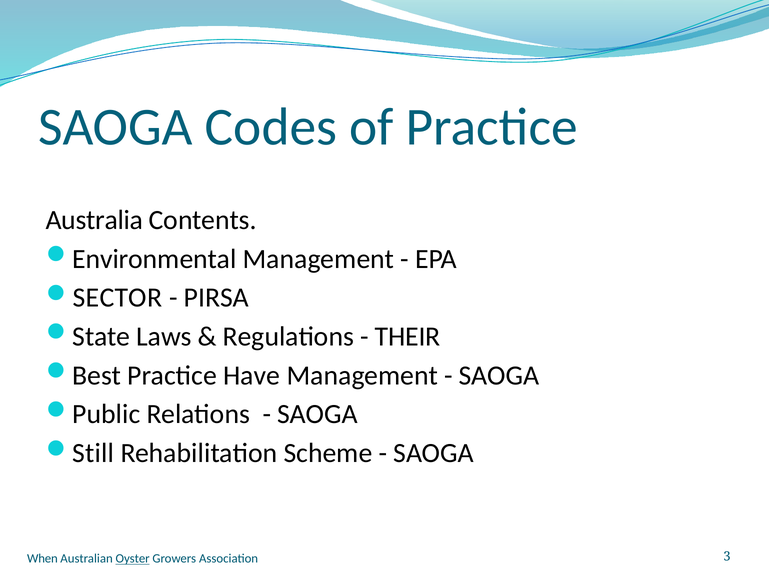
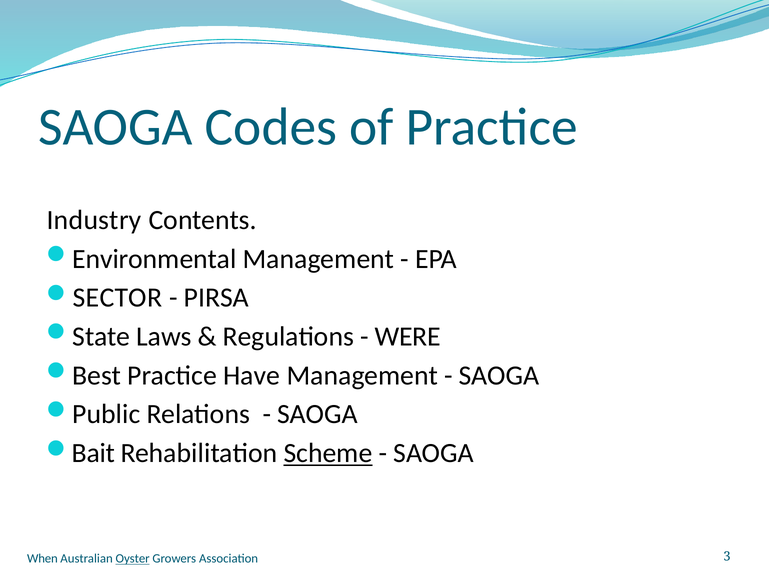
Australia: Australia -> Industry (94, 220)
THEIR: THEIR -> WERE (408, 336)
Still: Still -> Bait (93, 453)
Scheme underline: none -> present (328, 453)
